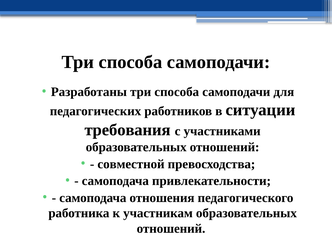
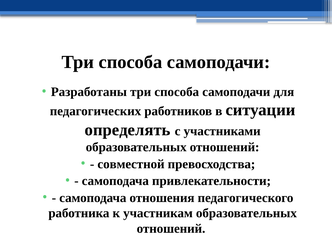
требования: требования -> определять (128, 130)
